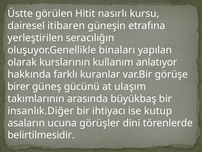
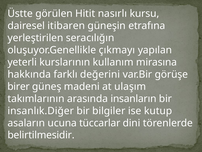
binaları: binaları -> çıkmayı (117, 50)
olarak: olarak -> yeterli (22, 62)
anlatıyor: anlatıyor -> mirasına (157, 62)
kuranlar: kuranlar -> değerini (100, 74)
gücünü: gücünü -> madeni (82, 86)
büyükbaş: büyükbaş -> insanların (133, 98)
ihtiyacı: ihtiyacı -> bilgiler (109, 110)
görüşler: görüşler -> tüccarlar (100, 123)
